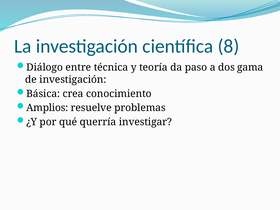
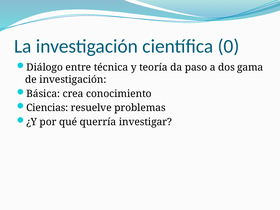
8: 8 -> 0 (228, 46)
Amplios: Amplios -> Ciencias (47, 108)
